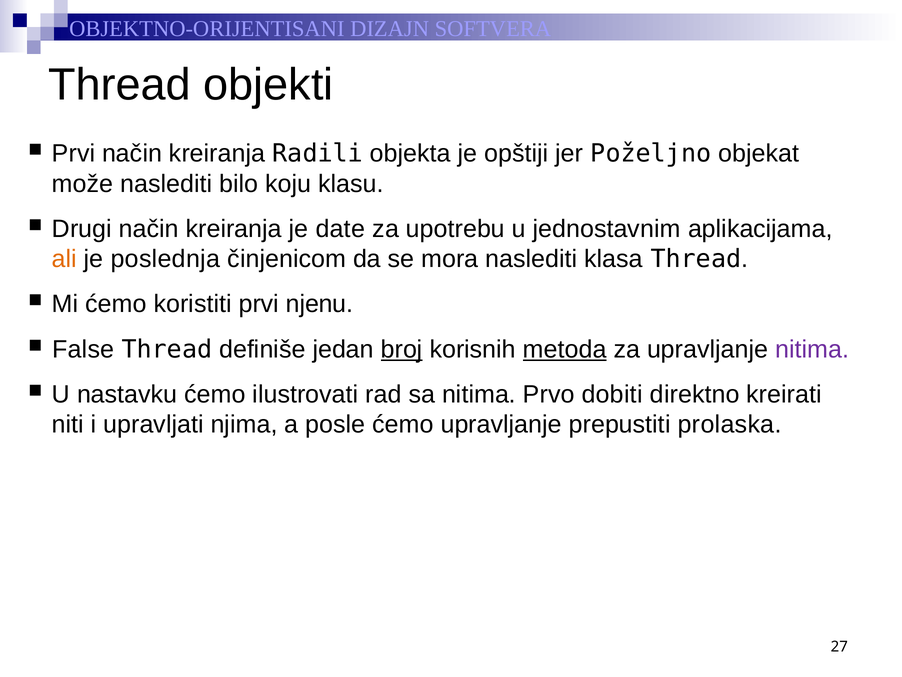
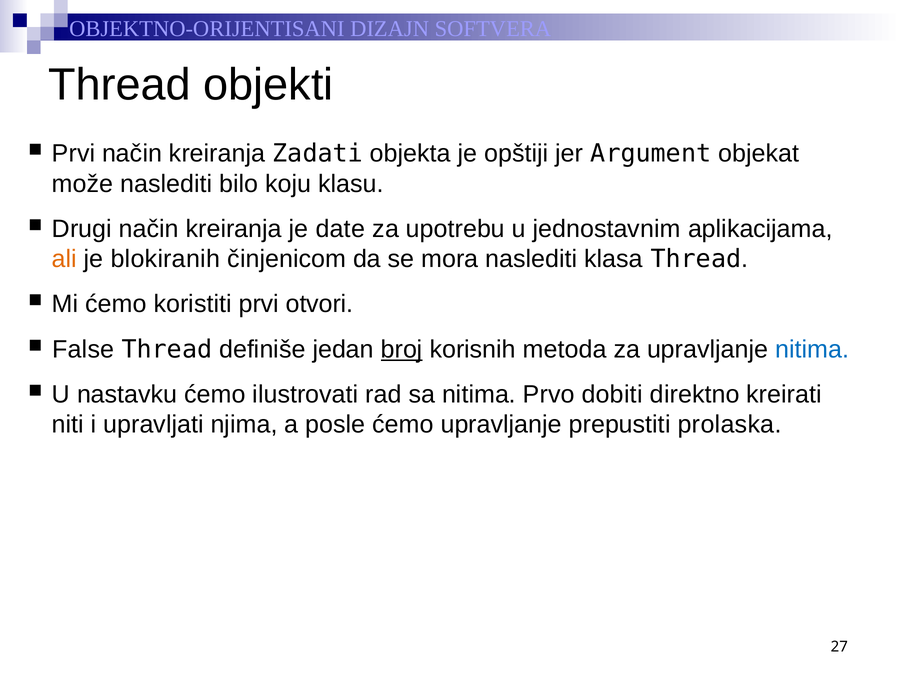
Radili: Radili -> Zadati (318, 154)
Poželjno: Poželjno -> Argument (651, 154)
poslednja: poslednja -> blokiranih (165, 259)
njenu: njenu -> otvori (320, 304)
metoda underline: present -> none (565, 349)
nitima colour: purple -> blue (812, 349)
